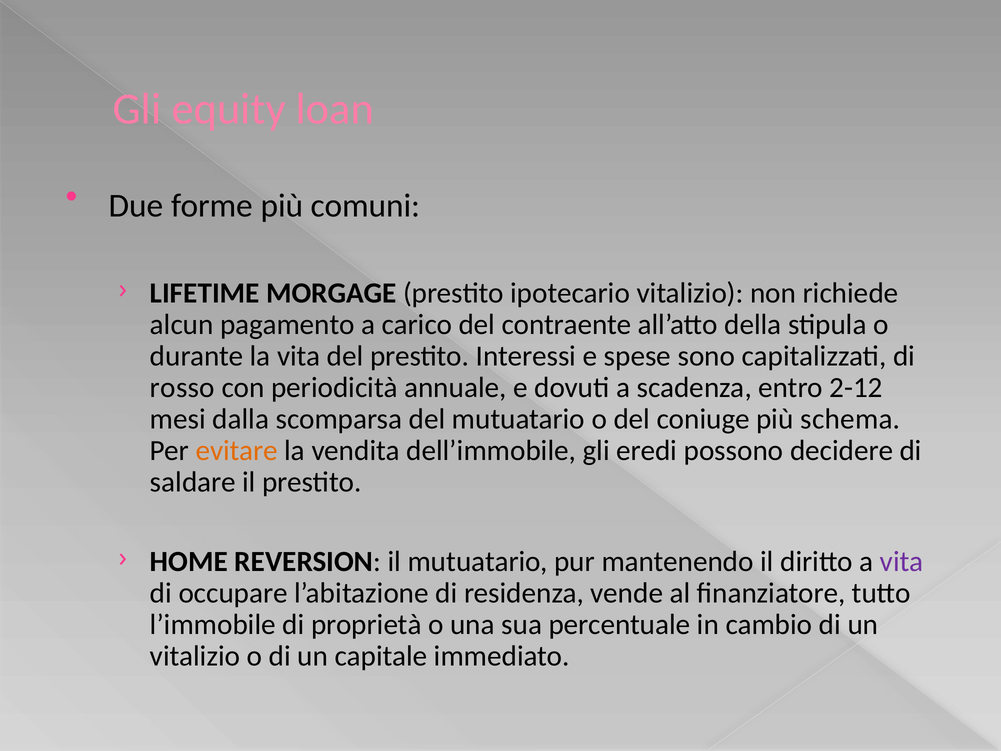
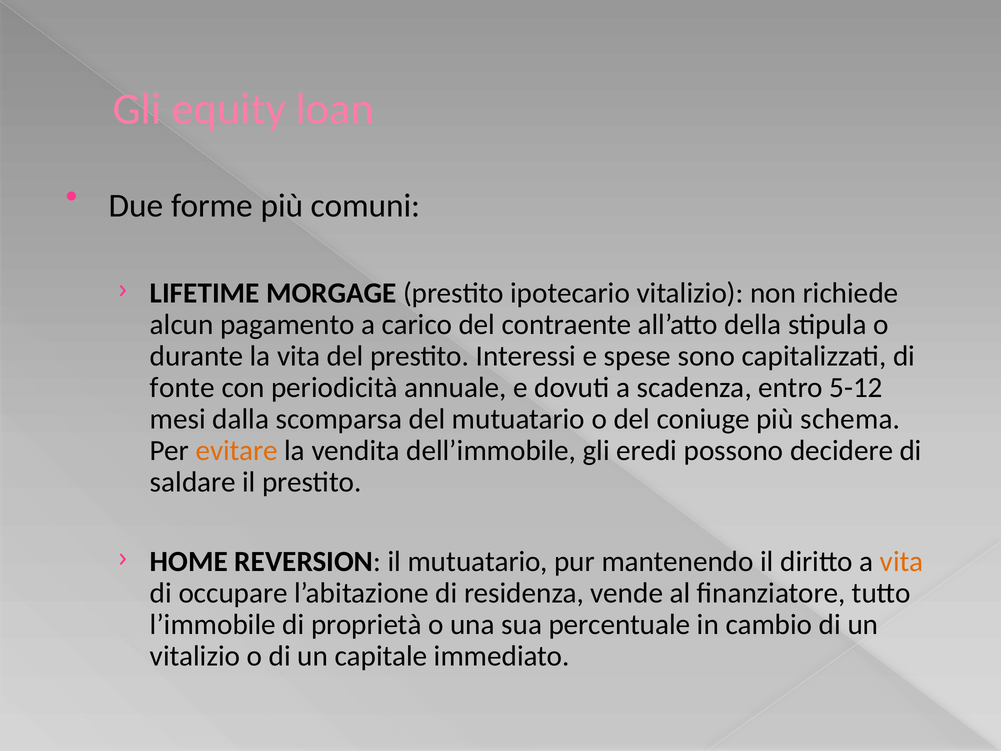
rosso: rosso -> fonte (182, 387)
2-12: 2-12 -> 5-12 (856, 387)
vita colour: purple -> orange (902, 561)
